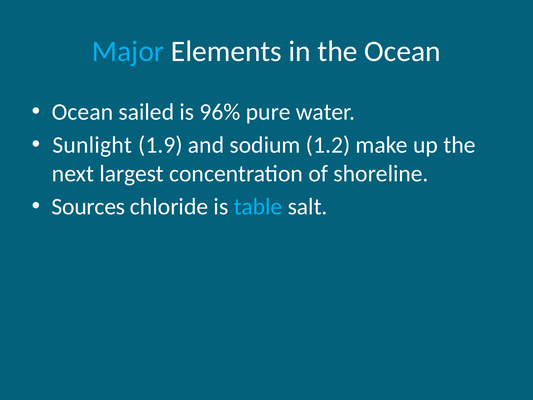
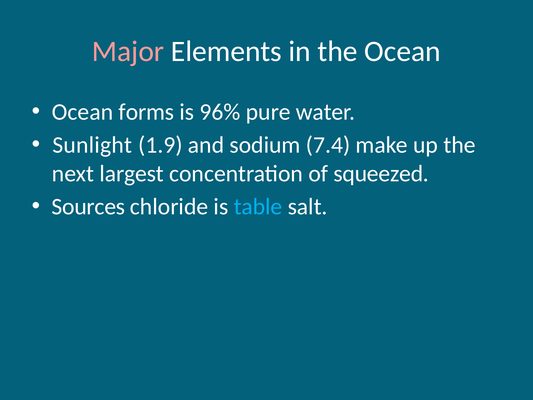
Major colour: light blue -> pink (128, 51)
sailed: sailed -> forms (146, 112)
1.2: 1.2 -> 7.4 (328, 145)
shoreline: shoreline -> squeezed (381, 173)
